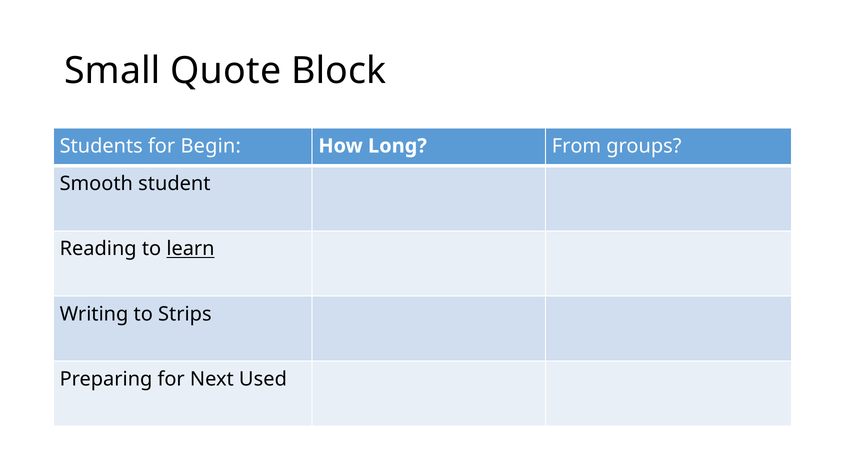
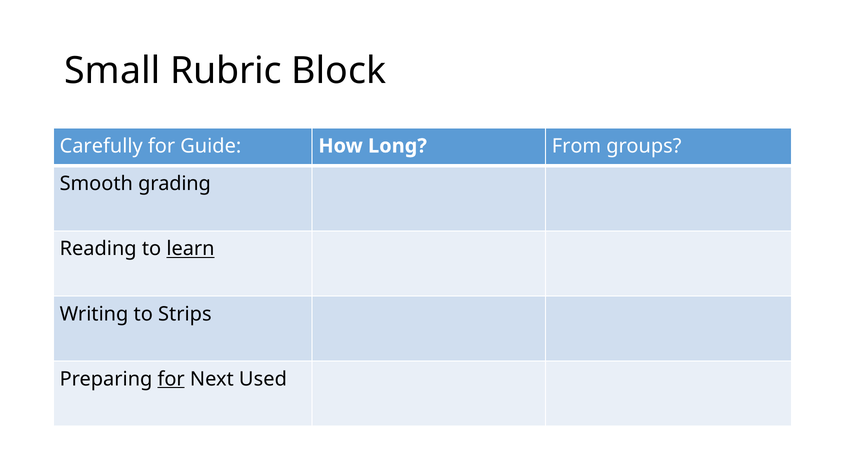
Quote: Quote -> Rubric (226, 71)
Students: Students -> Carefully (101, 146)
Begin: Begin -> Guide (211, 146)
student: student -> grading (174, 184)
for underline: none -> present (171, 379)
